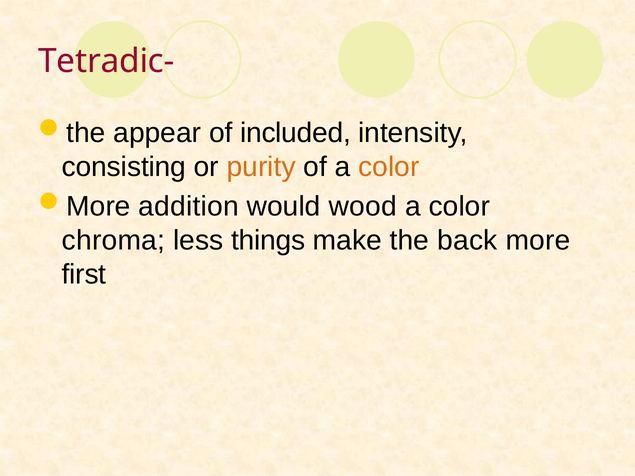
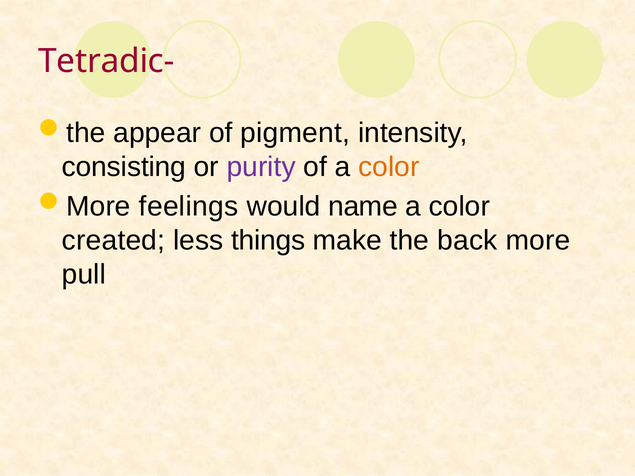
included: included -> pigment (295, 133)
purity colour: orange -> purple (261, 167)
addition: addition -> feelings (189, 207)
wood: wood -> name (363, 207)
chroma: chroma -> created (114, 240)
first: first -> pull (84, 274)
